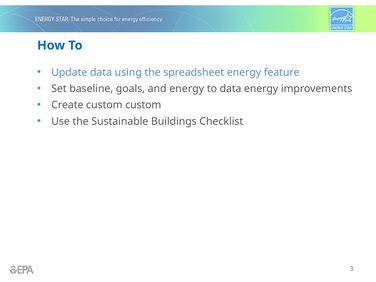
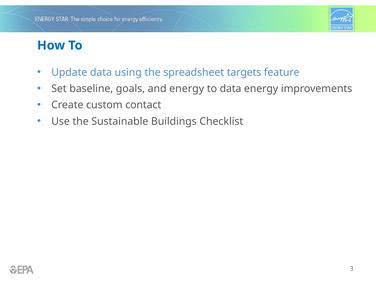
spreadsheet energy: energy -> targets (244, 72)
custom custom: custom -> contact (143, 105)
